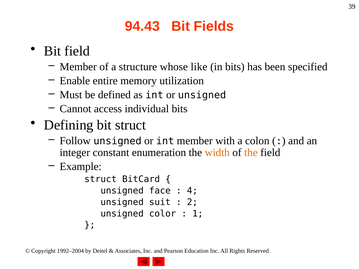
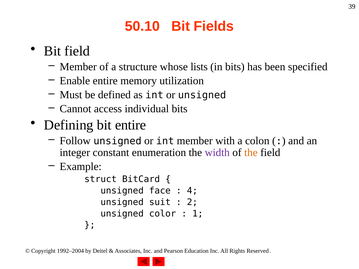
94.43: 94.43 -> 50.10 (142, 26)
like: like -> lists (199, 67)
bit struct: struct -> entire (131, 125)
width colour: orange -> purple (217, 153)
